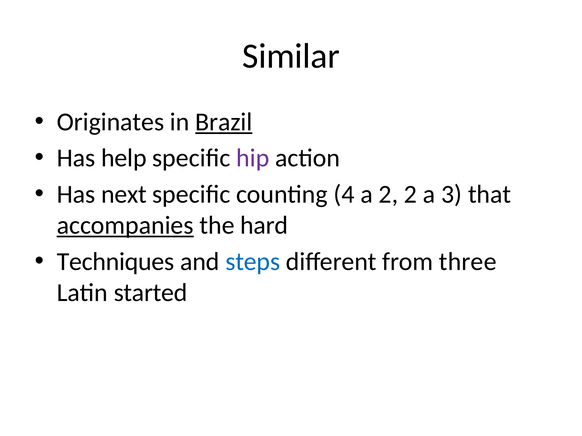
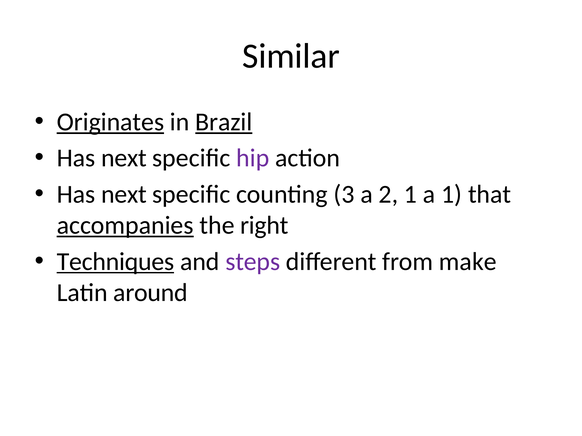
Originates underline: none -> present (110, 122)
help: help -> next (124, 158)
4: 4 -> 3 (344, 195)
2 2: 2 -> 1 (411, 195)
a 3: 3 -> 1 (452, 195)
hard: hard -> right (264, 226)
Techniques underline: none -> present (116, 262)
steps colour: blue -> purple (253, 262)
three: three -> make (468, 262)
started: started -> around (151, 293)
